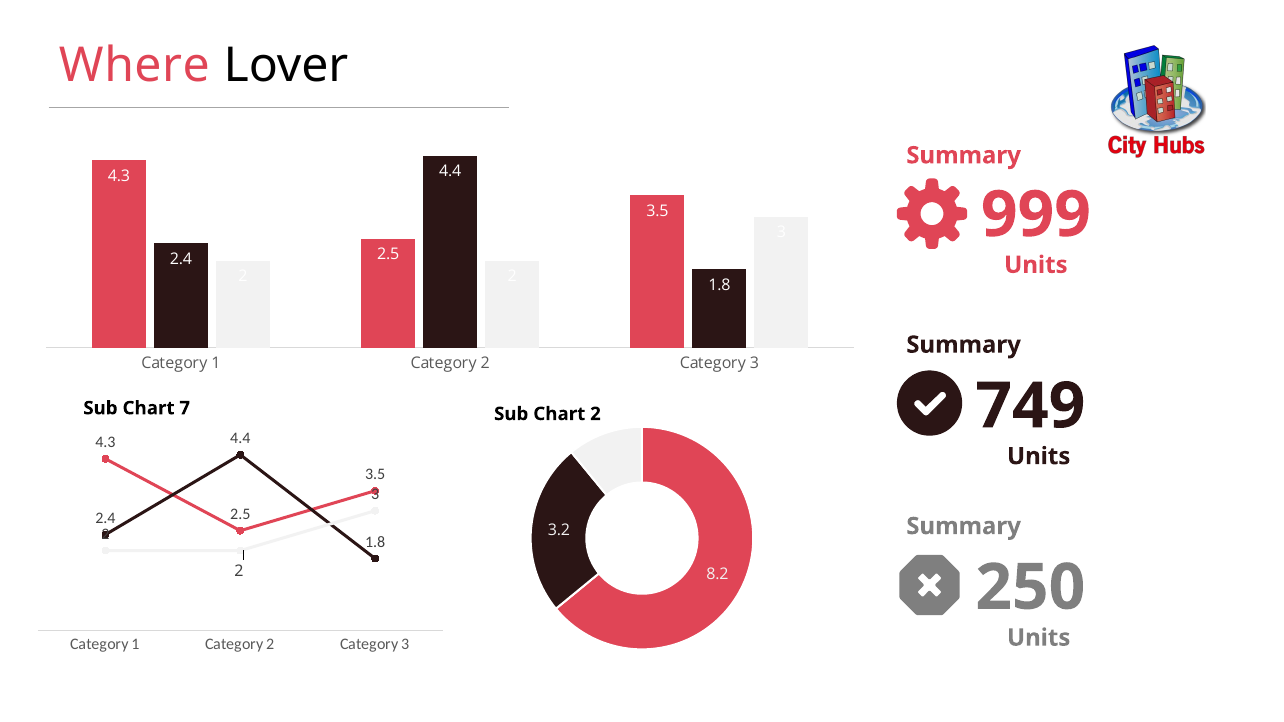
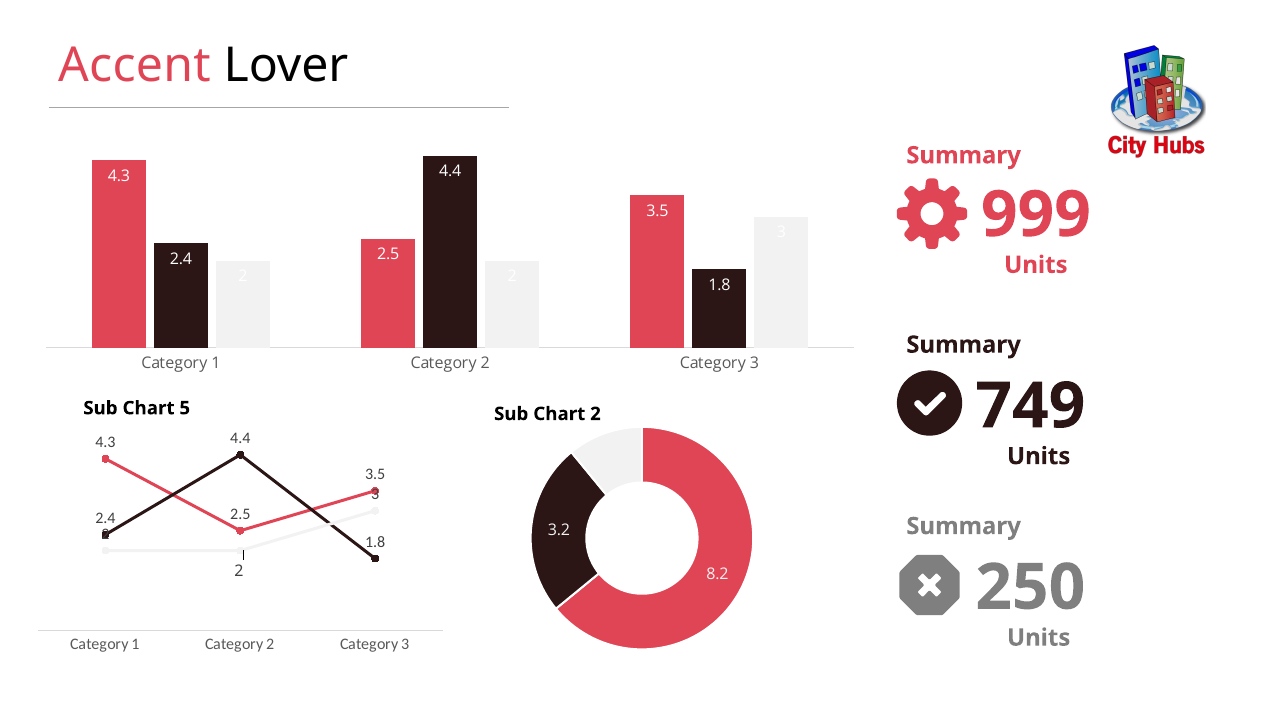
Where: Where -> Accent (134, 66)
7: 7 -> 5 (185, 408)
